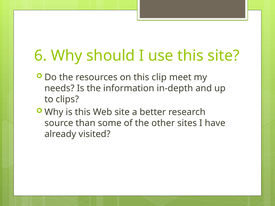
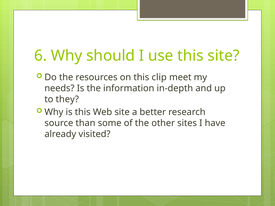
clips: clips -> they (67, 99)
